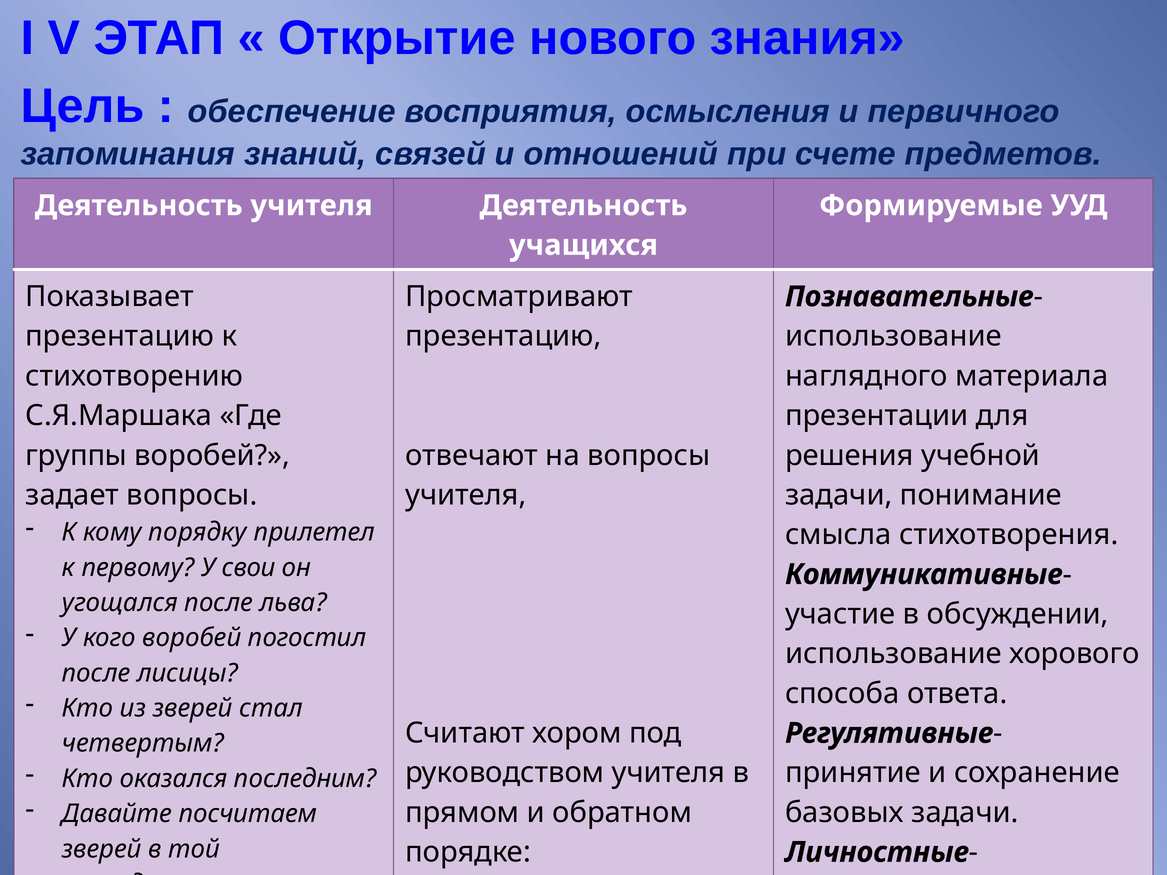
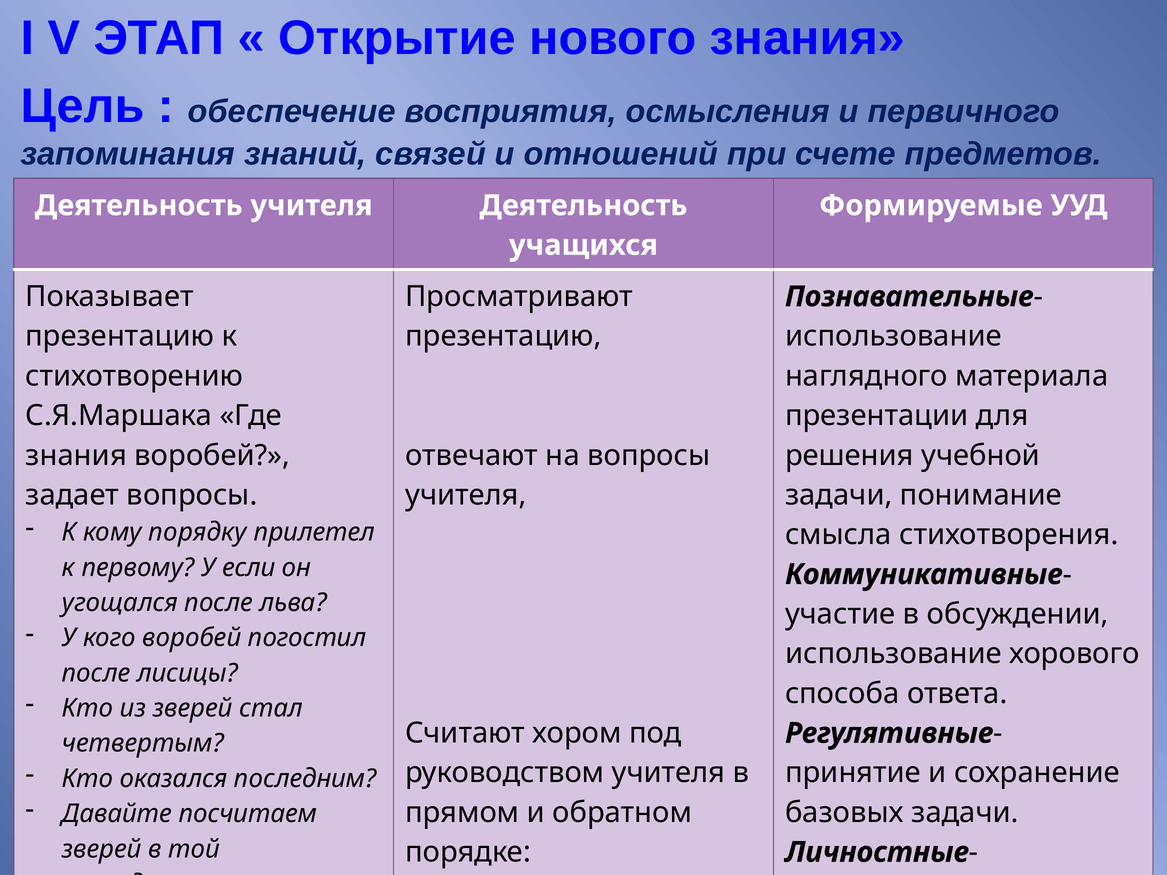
группы: группы -> знания (76, 456)
свои: свои -> если (249, 568)
